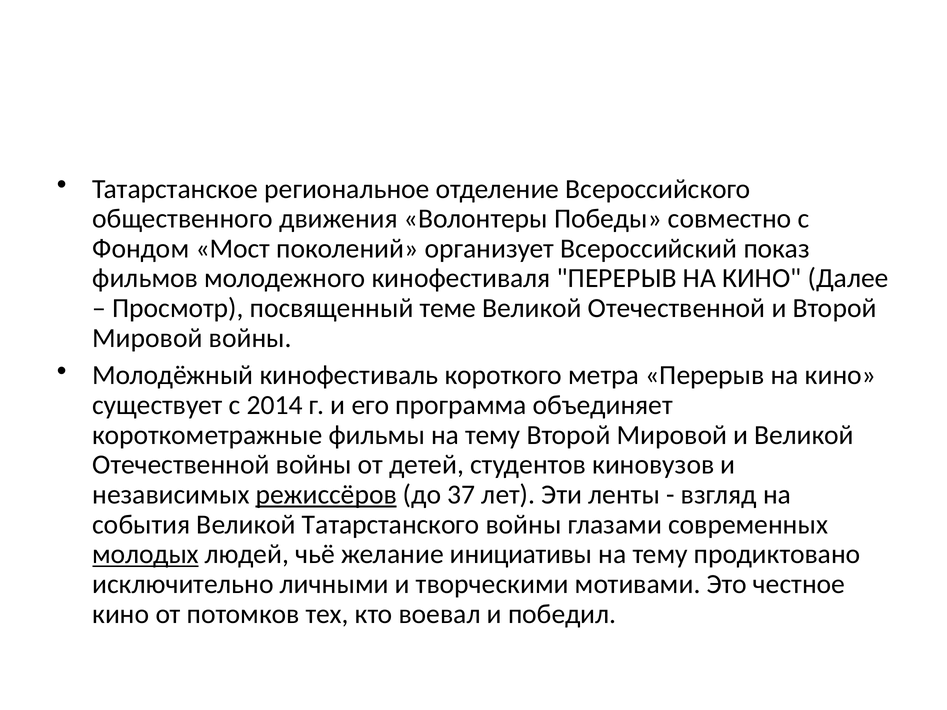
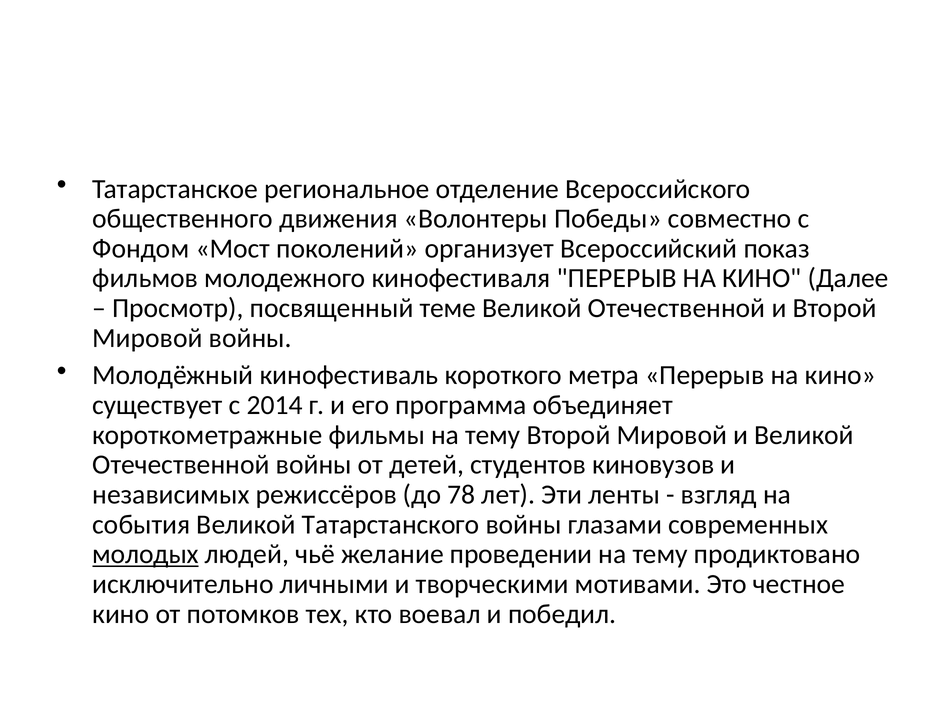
режиссёров underline: present -> none (326, 495)
37: 37 -> 78 (461, 495)
инициативы: инициативы -> проведении (521, 554)
